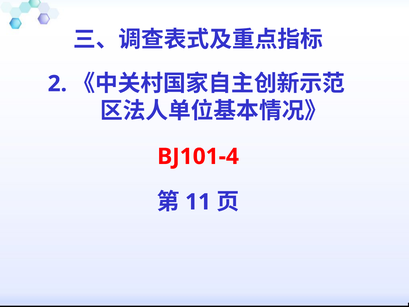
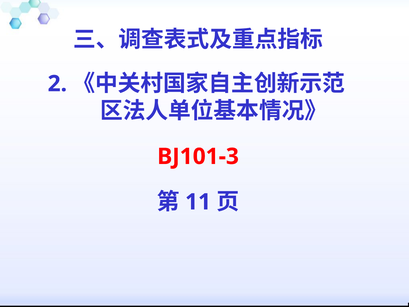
BJ101-4: BJ101-4 -> BJ101-3 (198, 156)
